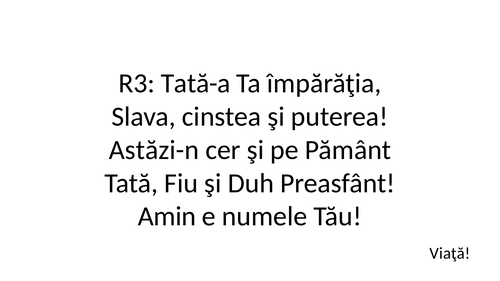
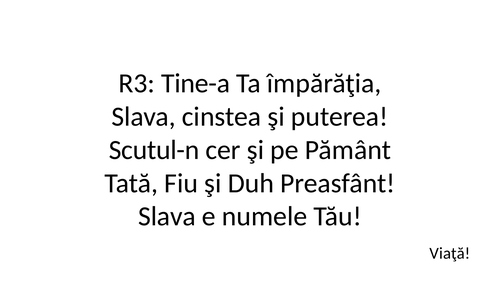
Tată-a: Tată-a -> Tine-a (196, 83)
Astăzi-n: Astăzi-n -> Scutul-n (154, 150)
Amin: Amin -> Slava (167, 217)
